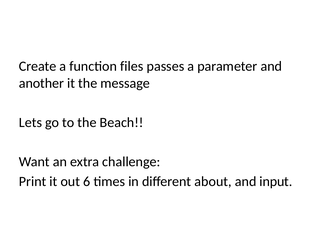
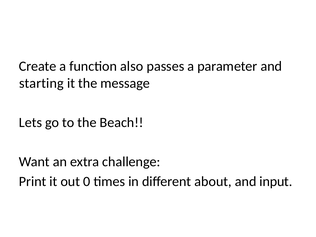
files: files -> also (132, 66)
another: another -> starting (41, 83)
6: 6 -> 0 (87, 181)
